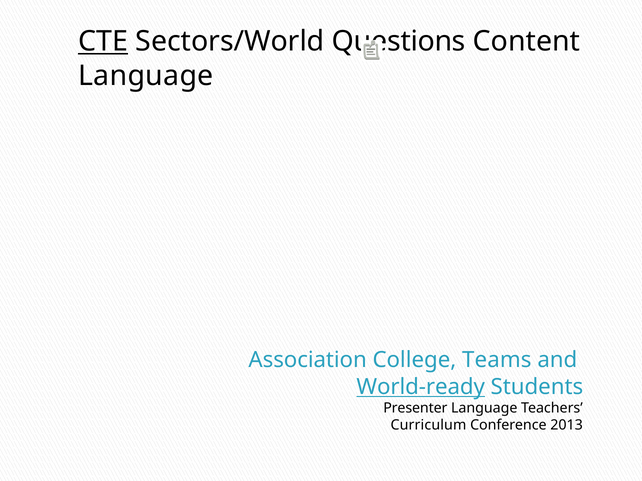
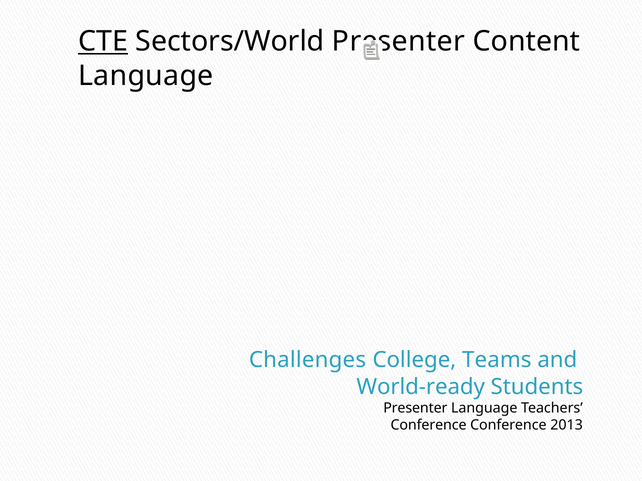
Sectors/World Questions: Questions -> Presenter (399, 42)
Association: Association -> Challenges (307, 361)
World-ready underline: present -> none (421, 387)
Curriculum: Curriculum -> Conference (429, 426)
